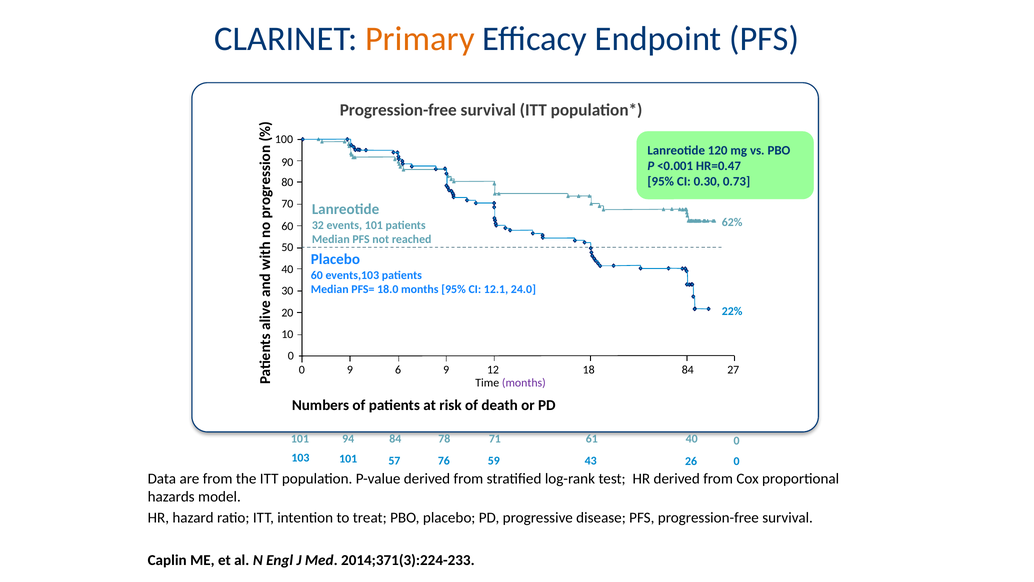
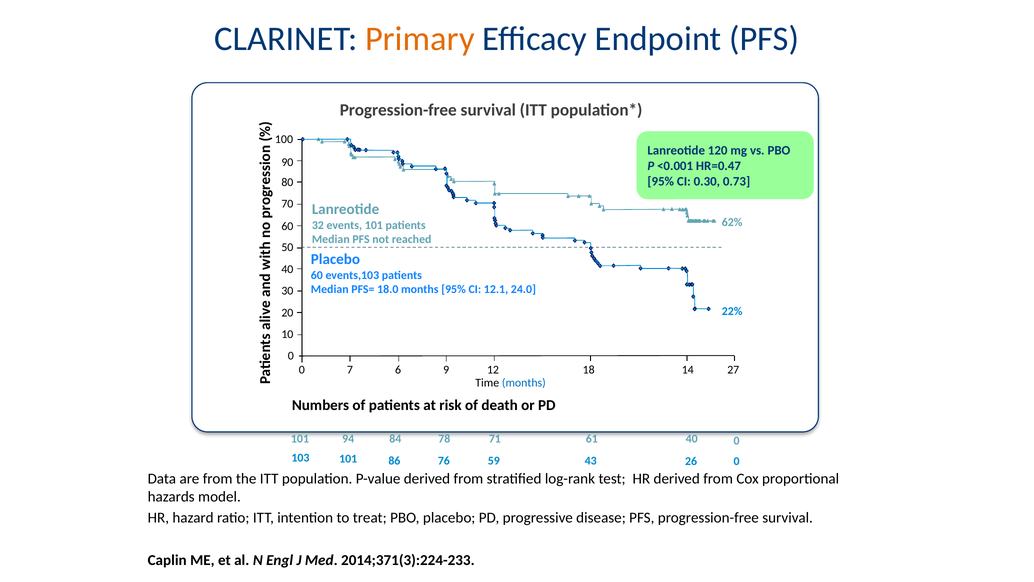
0 9: 9 -> 7 (350, 369)
18 84: 84 -> 14 (688, 369)
months colour: purple -> blue (524, 382)
57: 57 -> 86 (394, 460)
